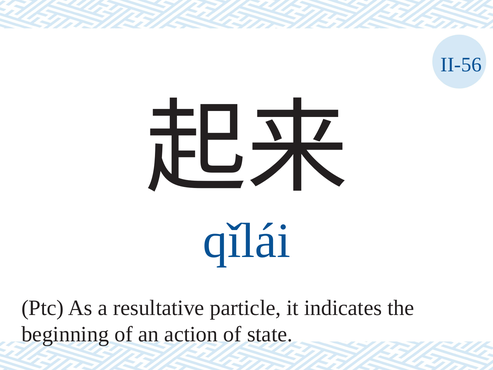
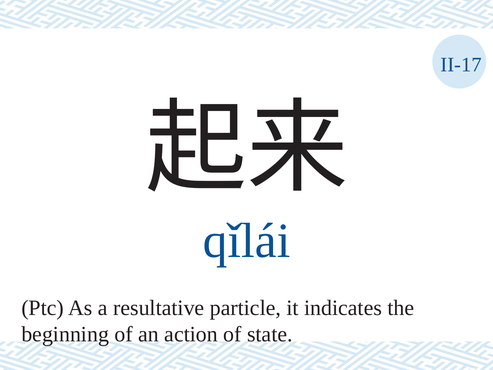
II-56: II-56 -> II-17 (461, 65)
